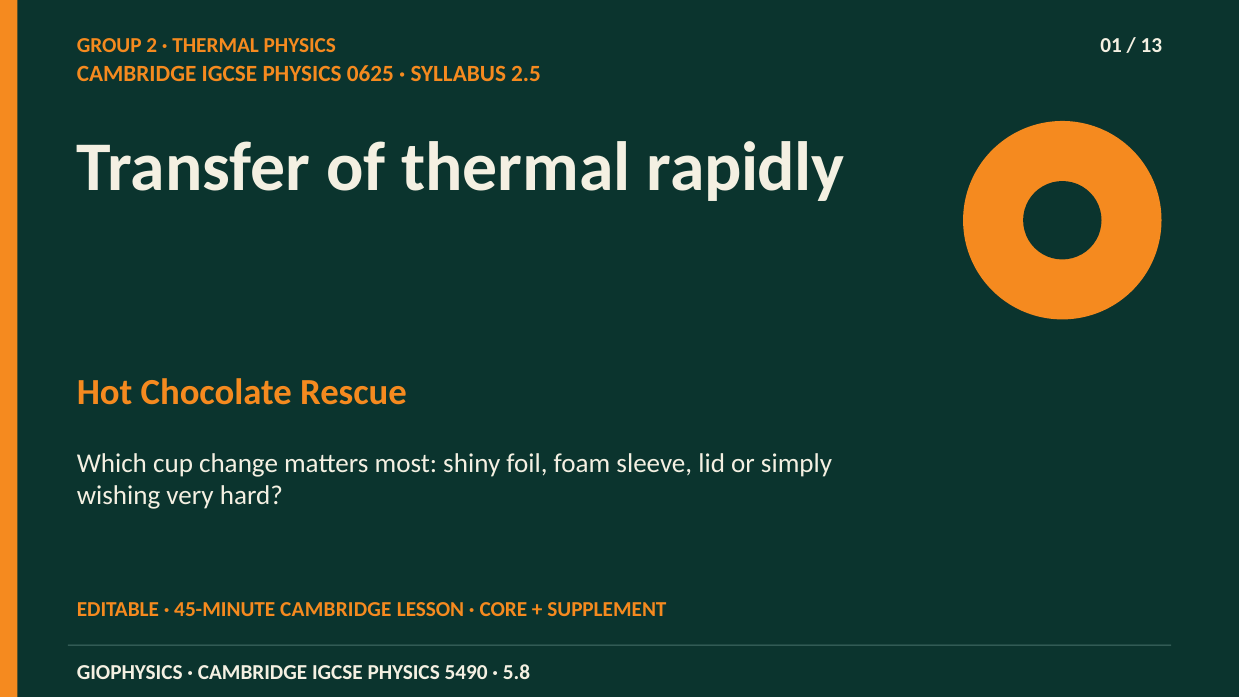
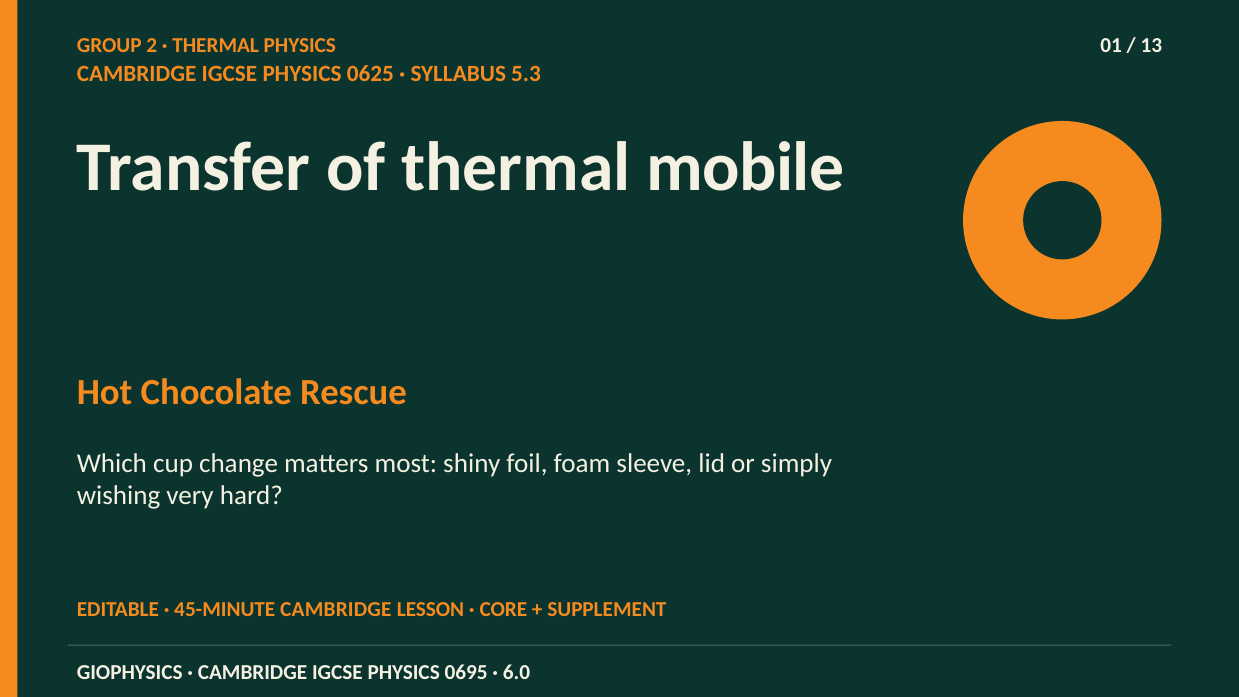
2.5: 2.5 -> 5.3 (526, 73)
rapidly: rapidly -> mobile (745, 167)
5490: 5490 -> 0695 (466, 672)
5.8: 5.8 -> 6.0 (516, 672)
